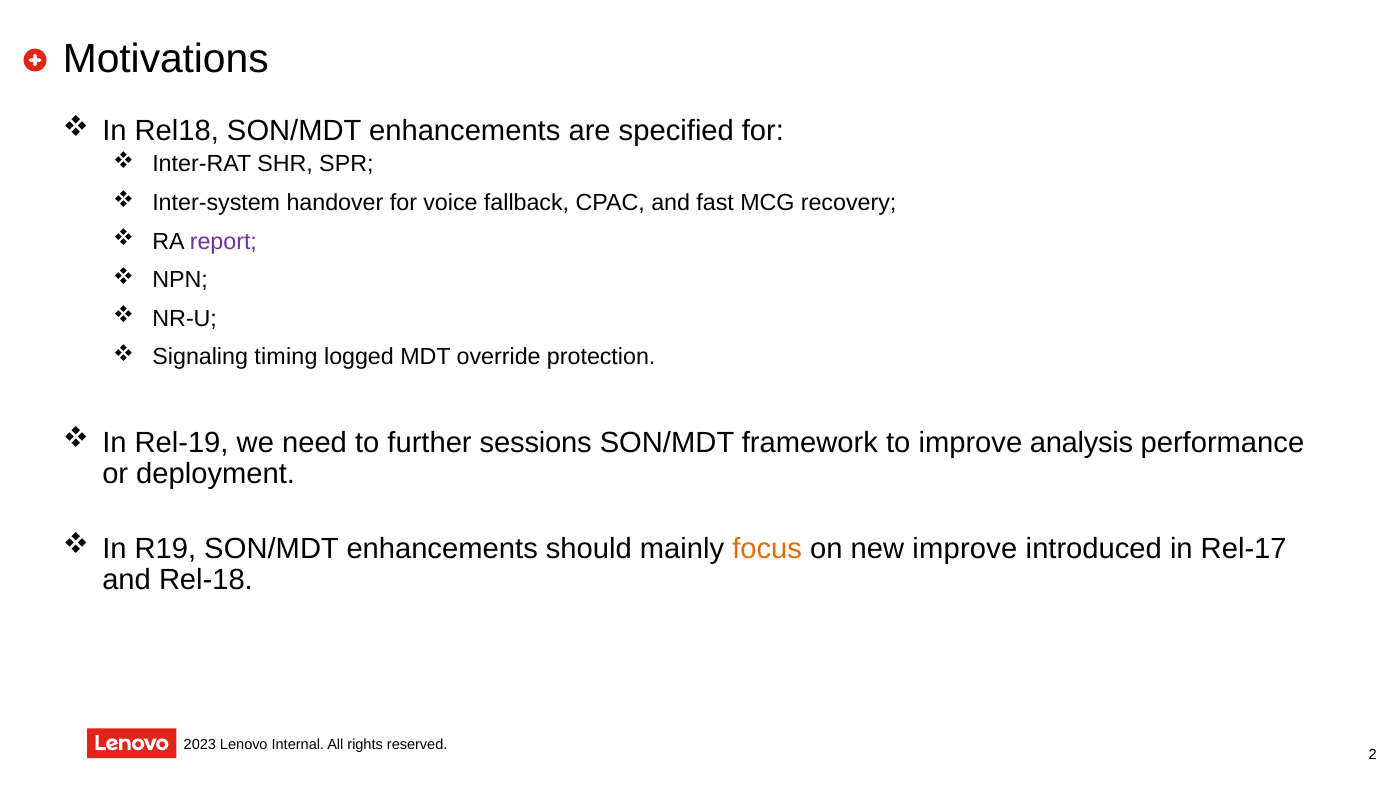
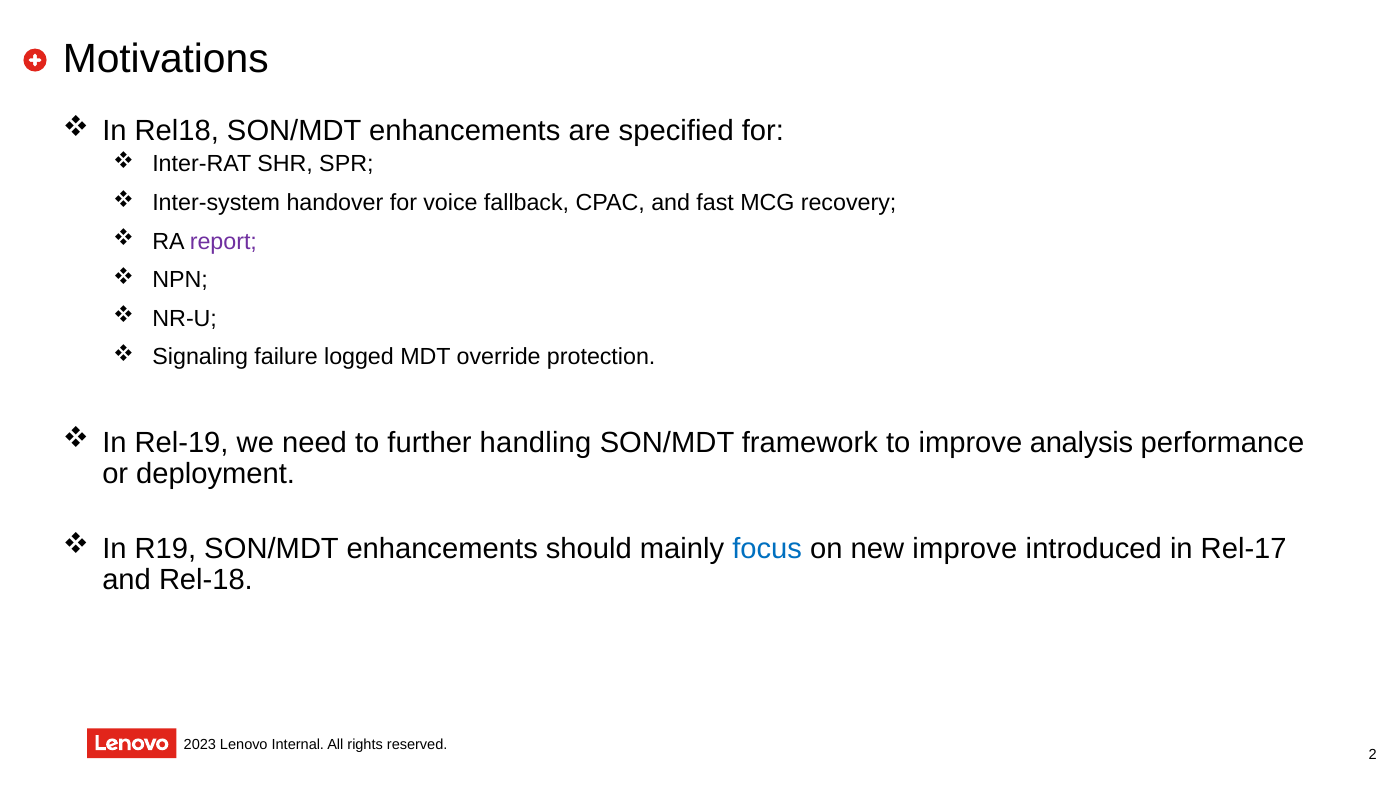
timing: timing -> failure (286, 357)
sessions: sessions -> handling (536, 442)
focus colour: orange -> blue (767, 548)
